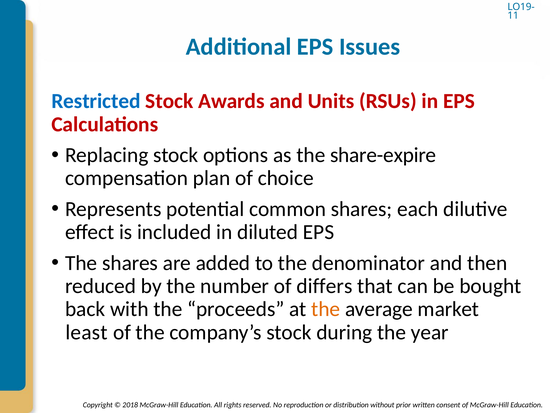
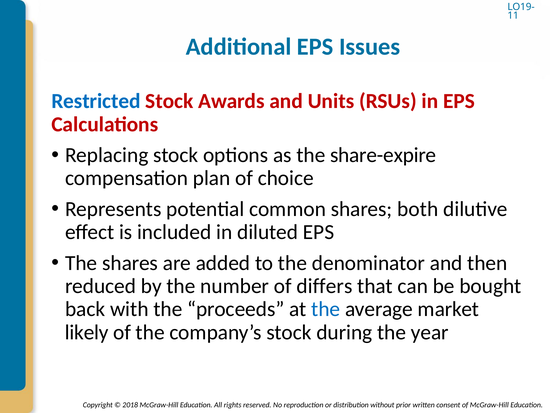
each: each -> both (418, 209)
the colour: orange -> blue (326, 309)
least: least -> likely (87, 332)
